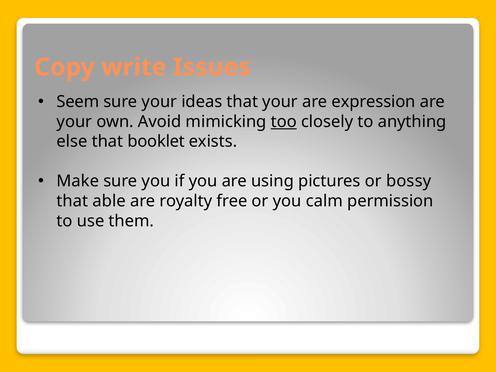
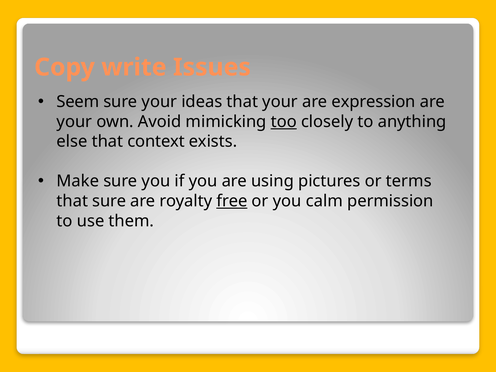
booklet: booklet -> context (156, 142)
bossy: bossy -> terms (409, 181)
that able: able -> sure (109, 201)
free underline: none -> present (232, 201)
